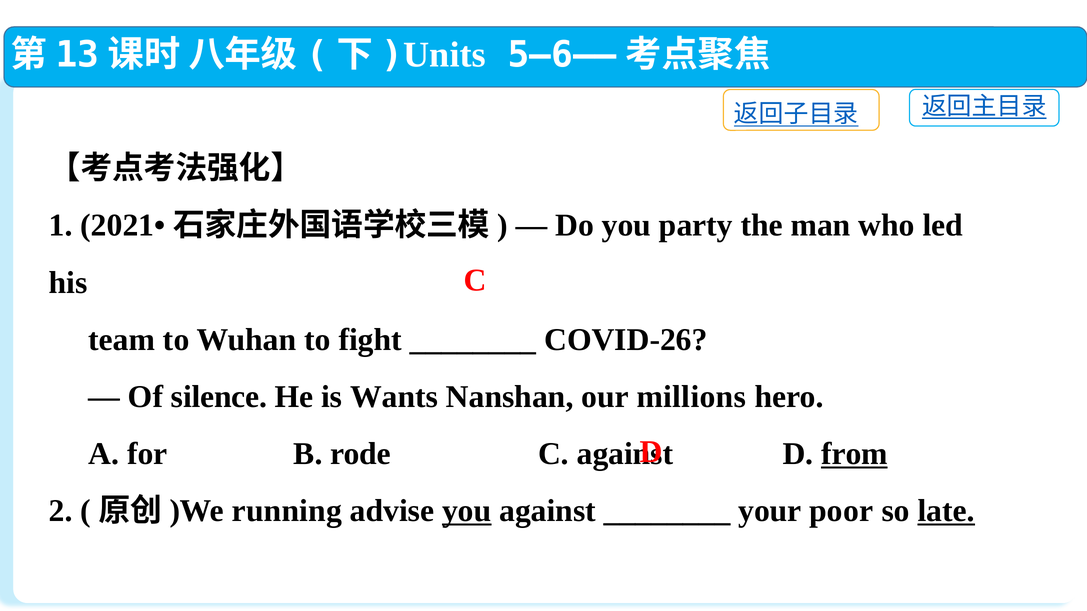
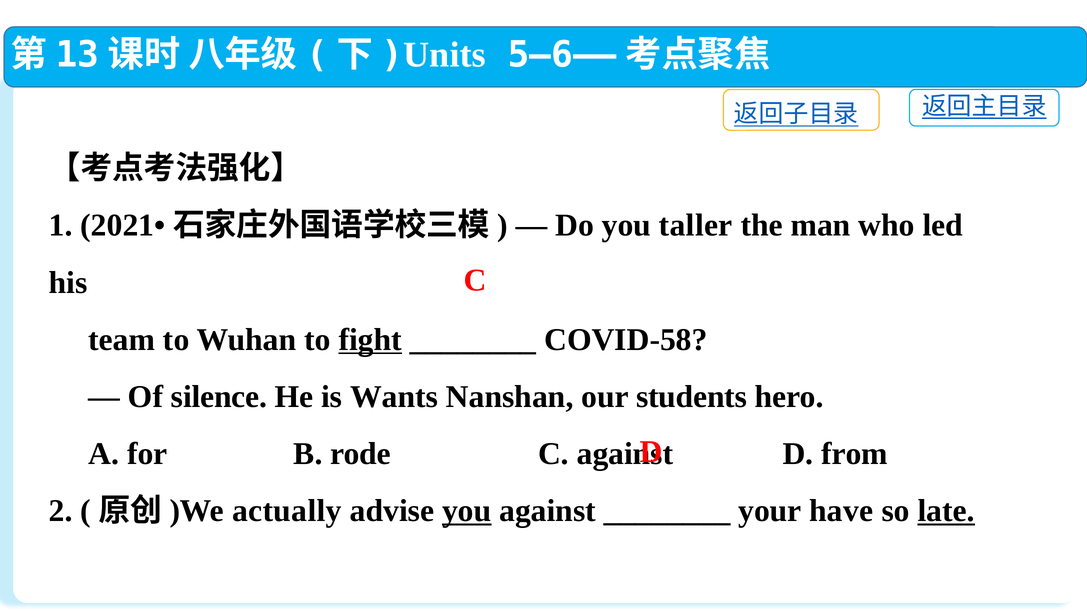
party: party -> taller (696, 226)
fight underline: none -> present (370, 340)
COVID-26: COVID-26 -> COVID-58 (626, 340)
millions: millions -> students (692, 397)
from underline: present -> none (854, 454)
running: running -> actually (287, 511)
poor: poor -> have (841, 511)
